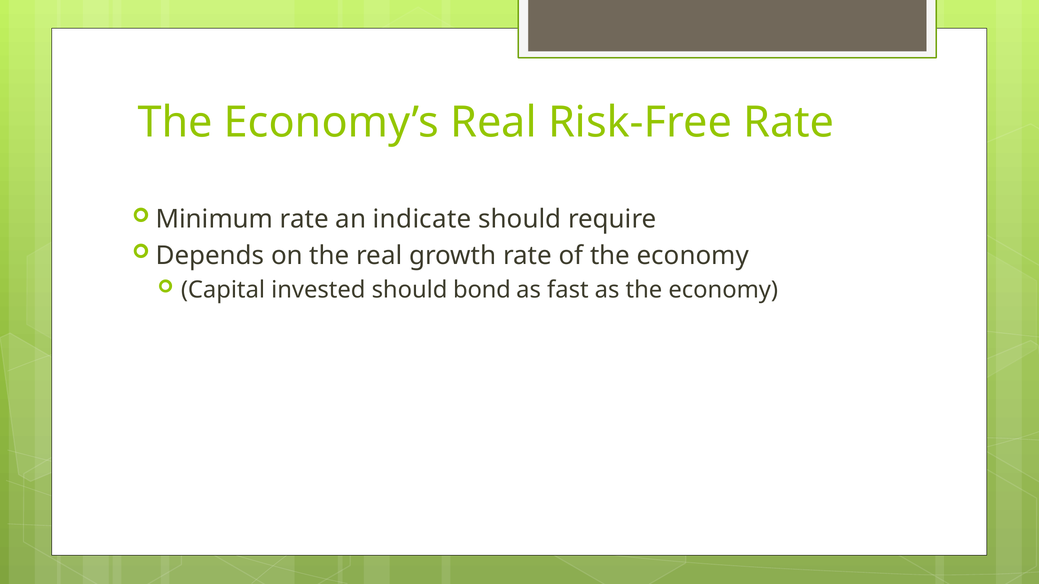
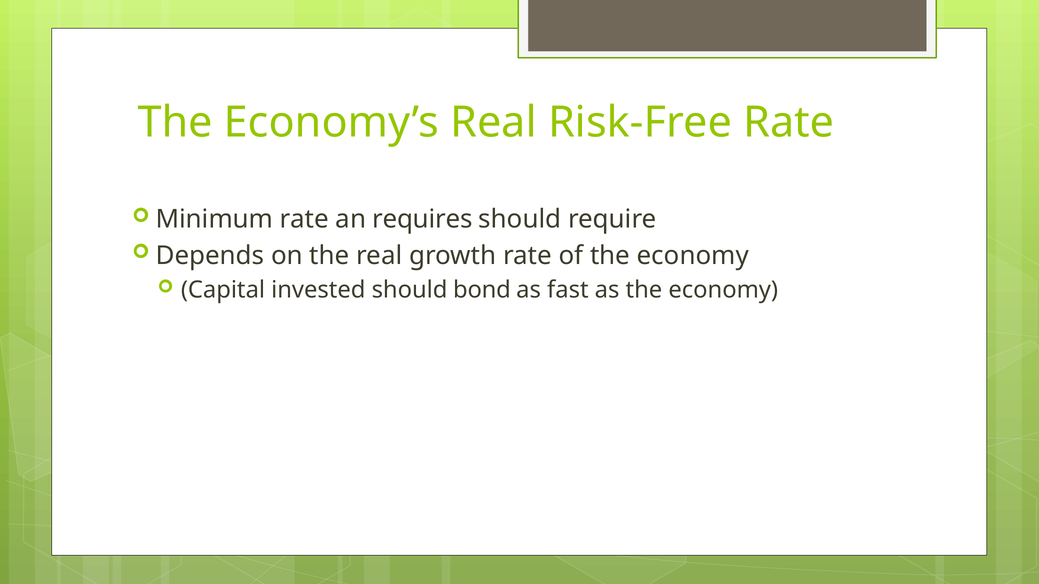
indicate: indicate -> requires (422, 219)
